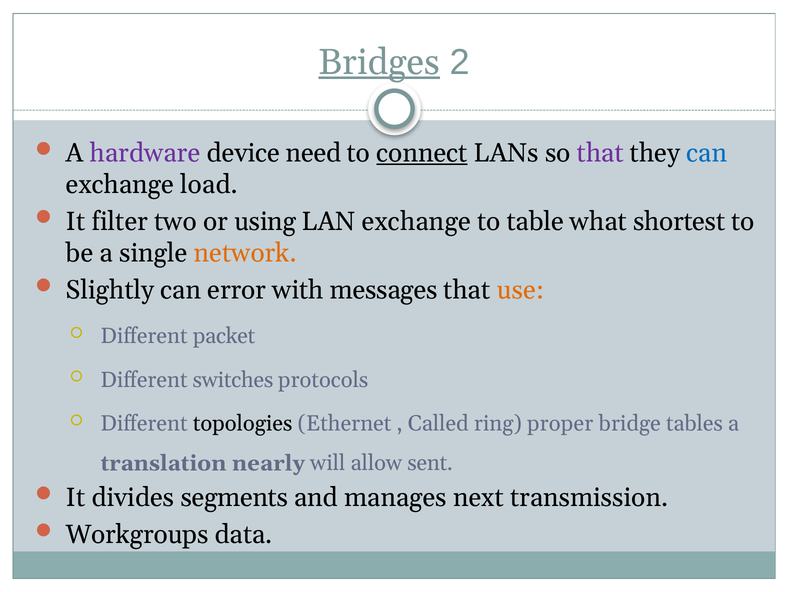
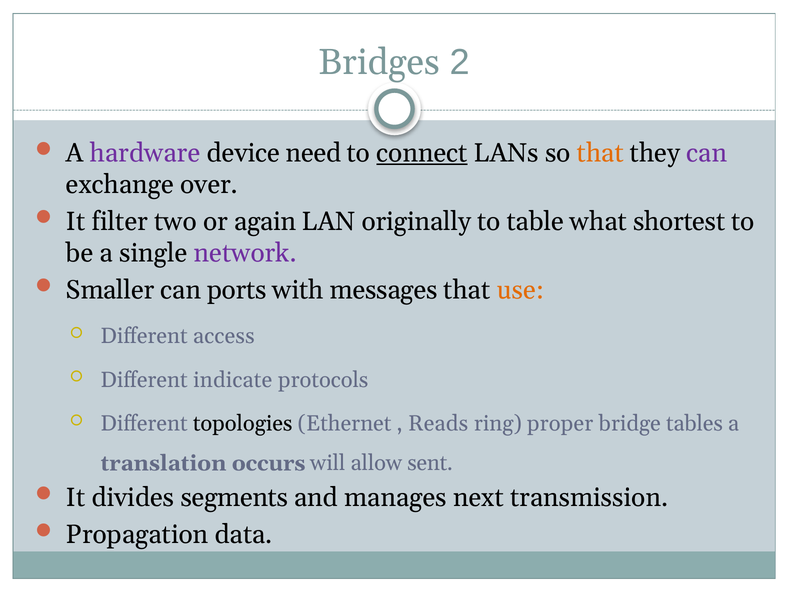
Bridges underline: present -> none (379, 62)
that colour: purple -> orange (600, 153)
can colour: blue -> purple (707, 153)
load: load -> over (209, 185)
using: using -> again (265, 221)
LAN exchange: exchange -> originally (416, 221)
network colour: orange -> purple (245, 253)
Slightly: Slightly -> Smaller (110, 290)
error: error -> ports (237, 290)
packet: packet -> access (224, 336)
switches: switches -> indicate (233, 380)
Called: Called -> Reads (438, 424)
nearly: nearly -> occurs (269, 463)
Workgroups: Workgroups -> Propagation (137, 534)
